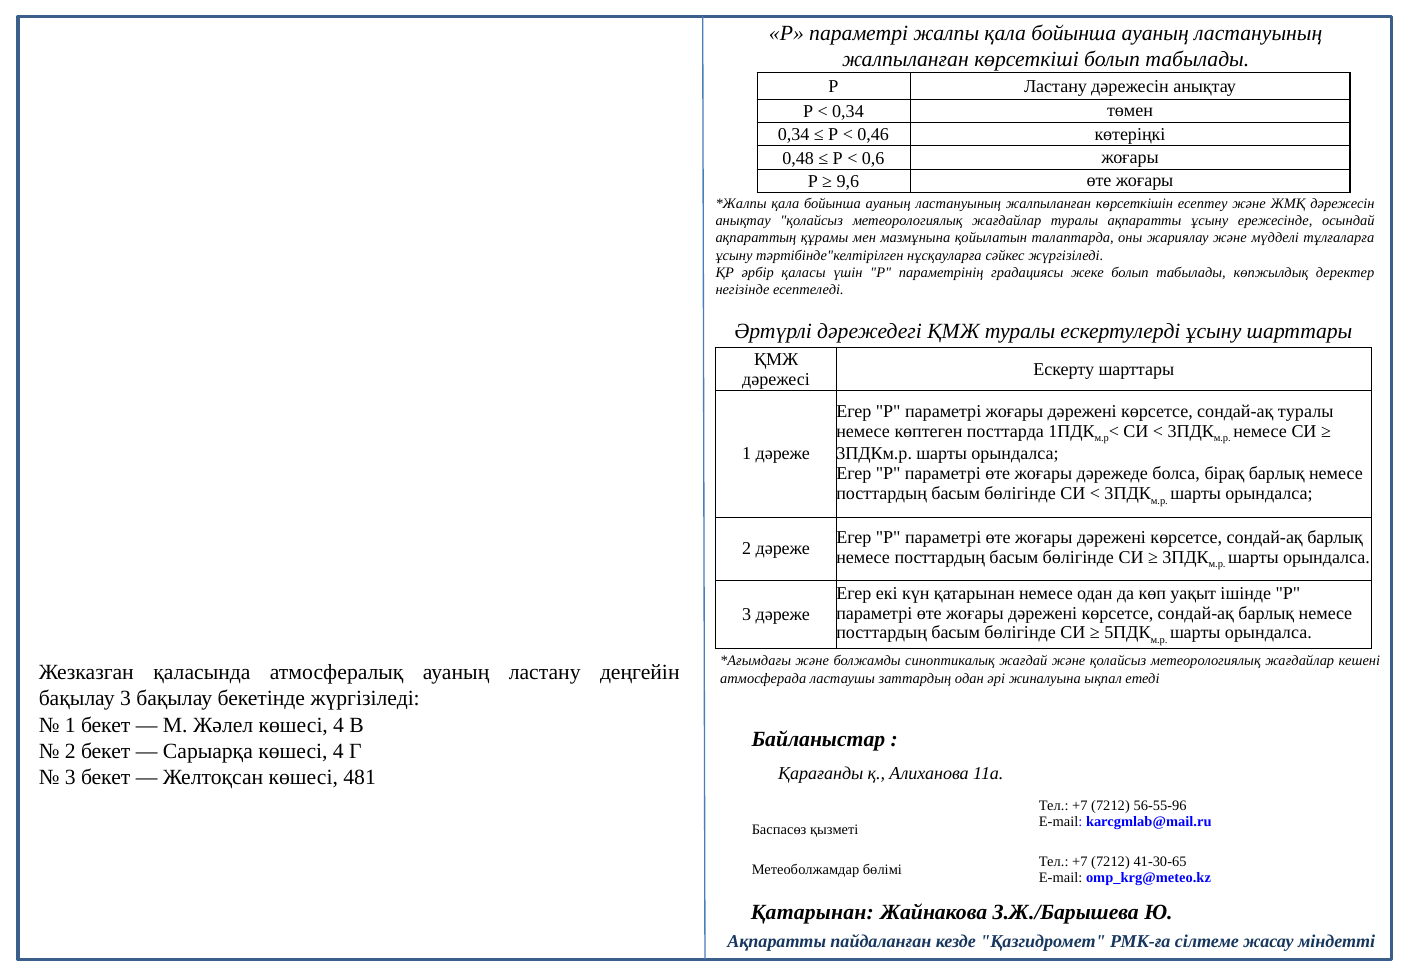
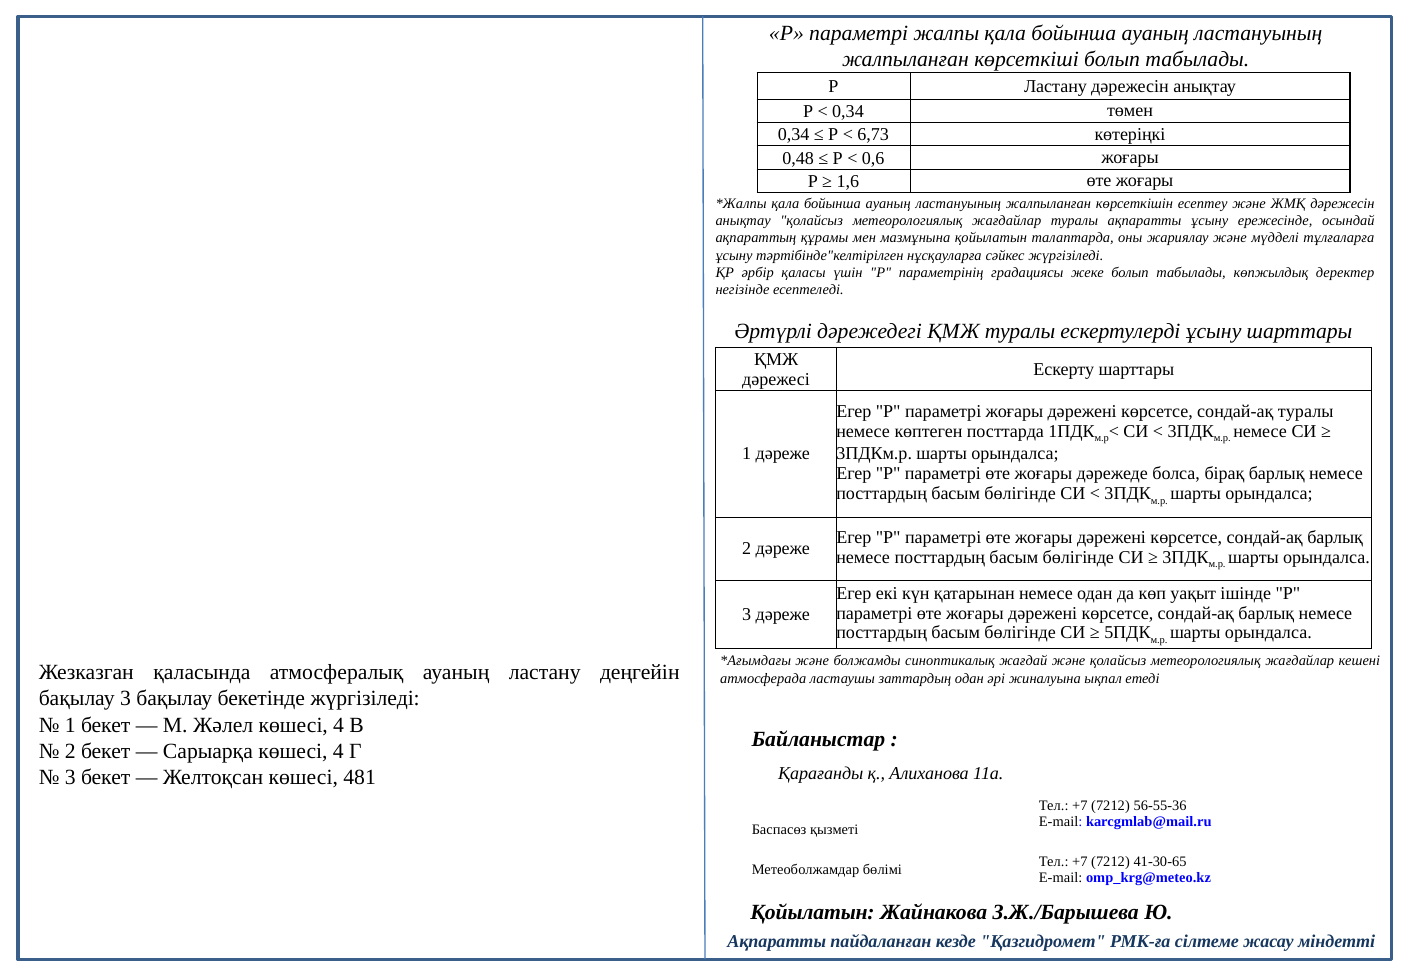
0,46: 0,46 -> 6,73 (873, 135)
9,6: 9,6 -> 1,6 (848, 181)
56-55-96: 56-55-96 -> 56-55-36 (1160, 806)
Қатарынан: Қатарынан -> Қойылатын (813, 912)
